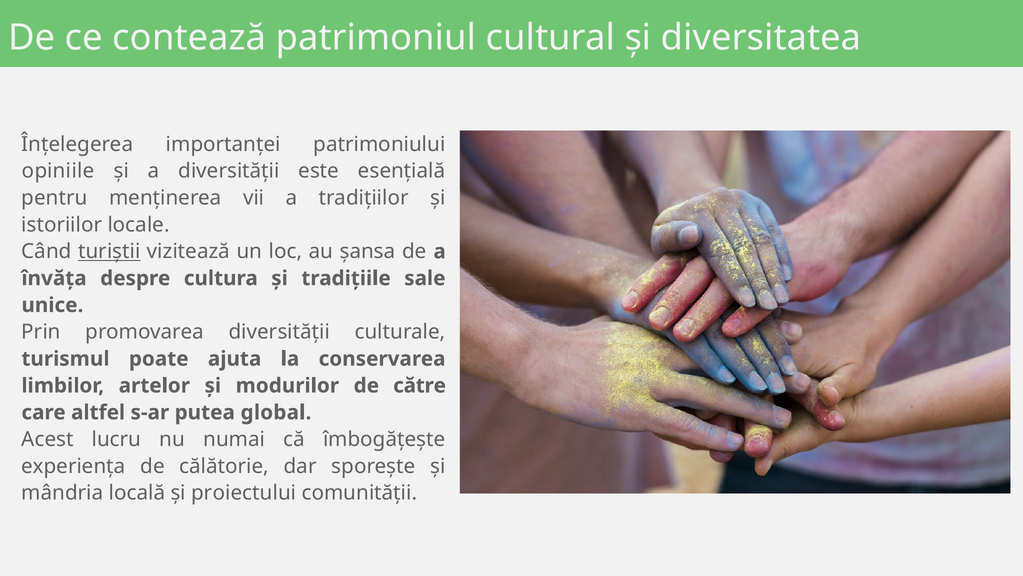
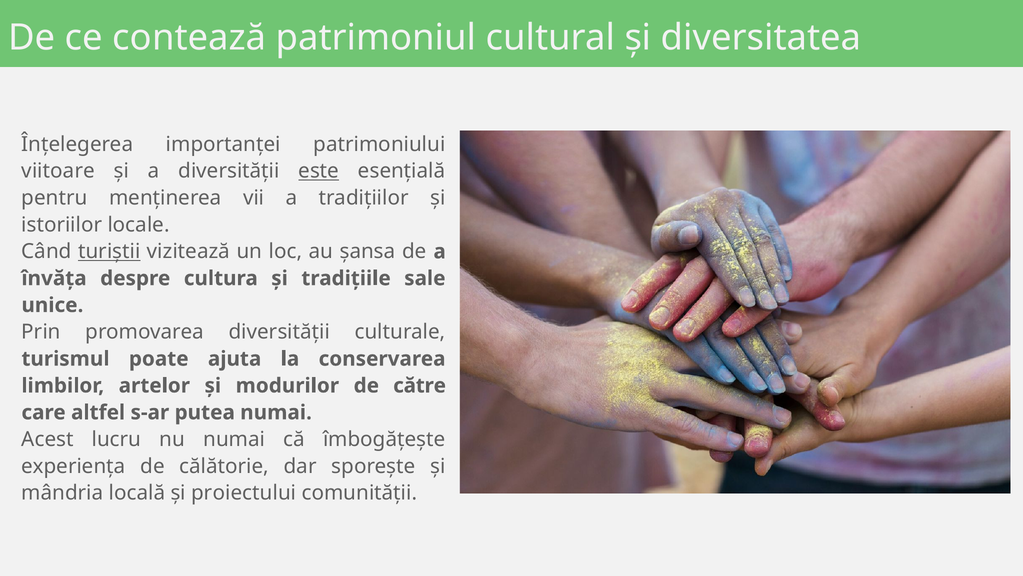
opiniile: opiniile -> viitoare (58, 171)
este underline: none -> present (319, 171)
putea global: global -> numai (276, 412)
